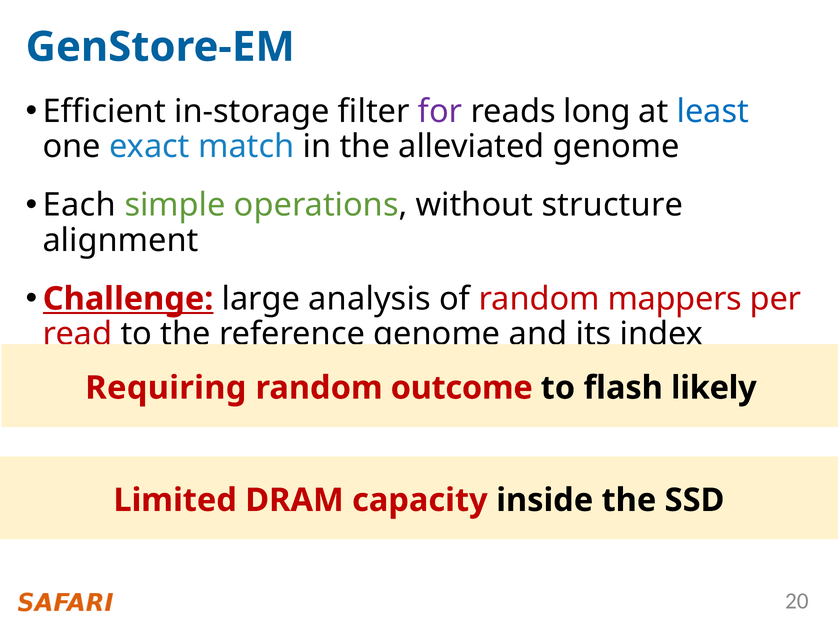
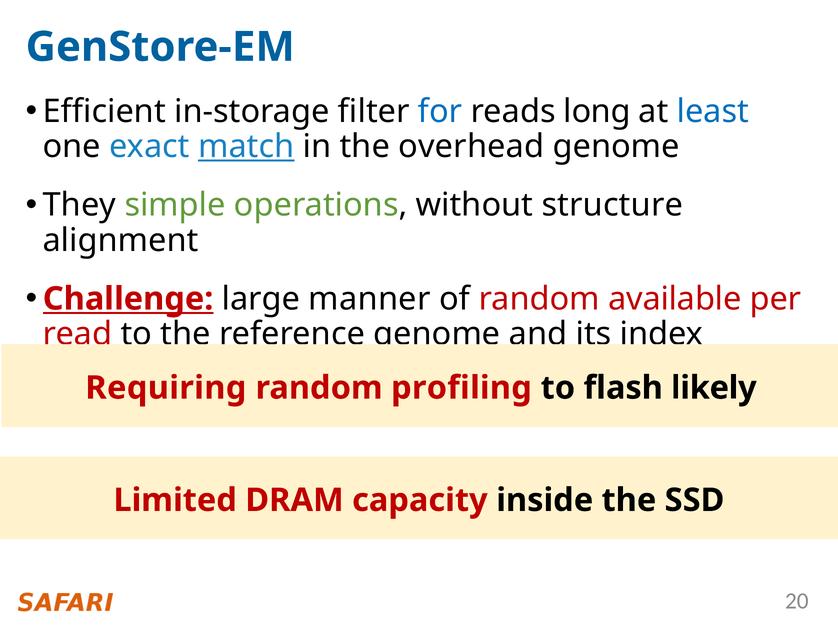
for colour: purple -> blue (440, 111)
match underline: none -> present (246, 146)
alleviated: alleviated -> overhead (471, 146)
Each: Each -> They (79, 205)
analysis: analysis -> manner (370, 299)
mappers: mappers -> available (675, 299)
outcome: outcome -> profiling (461, 388)
